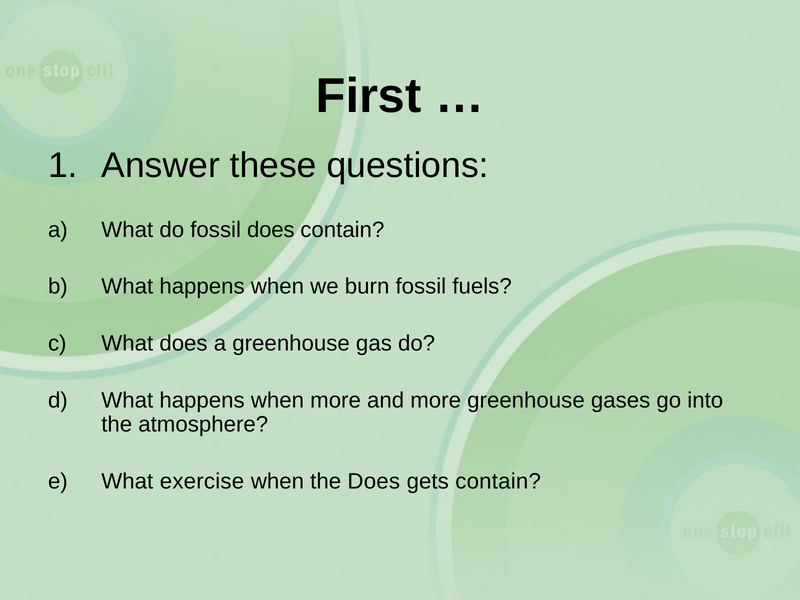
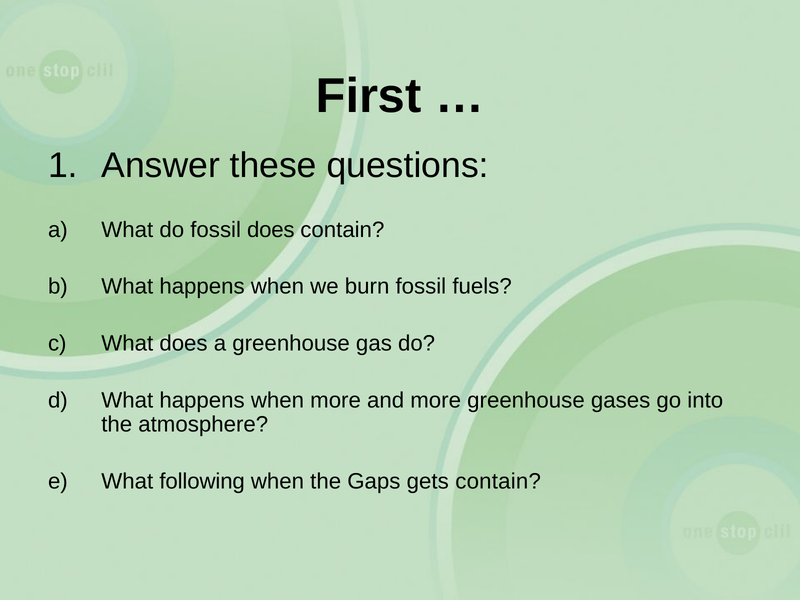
exercise: exercise -> following (202, 481)
the Does: Does -> Gaps (374, 481)
